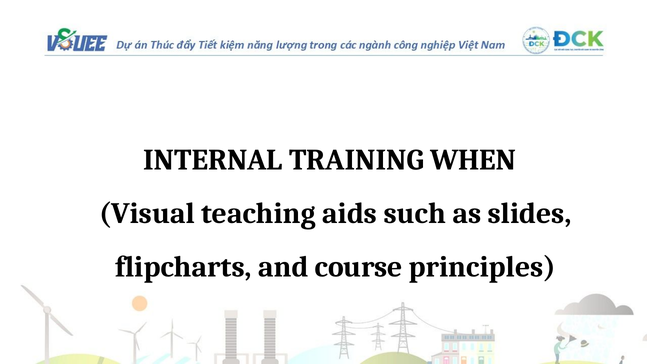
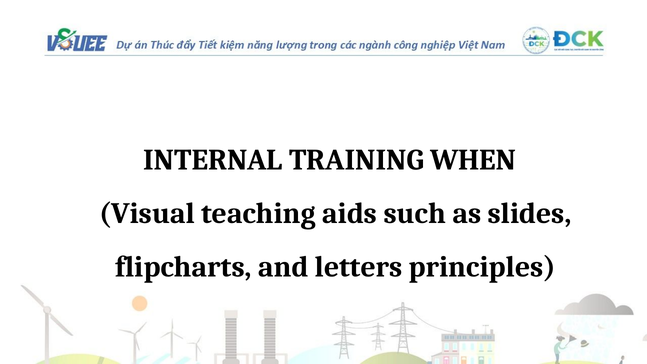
course: course -> letters (359, 267)
